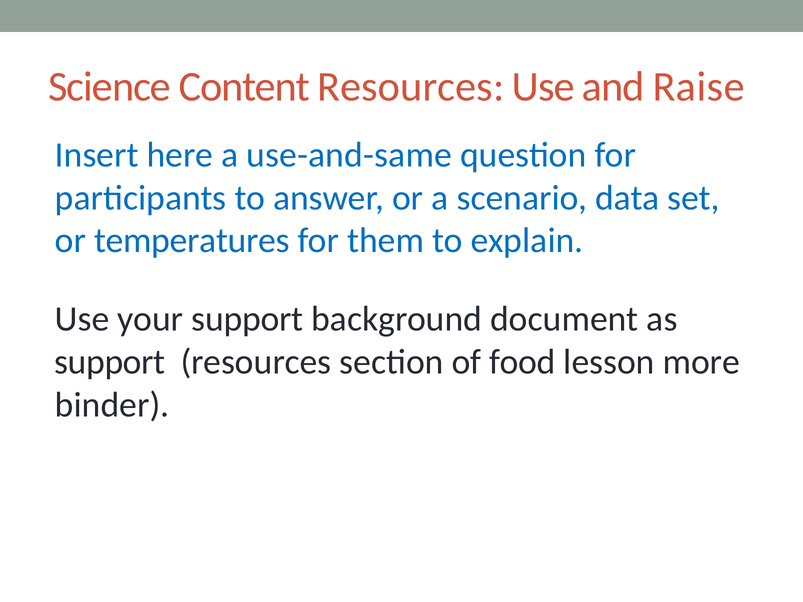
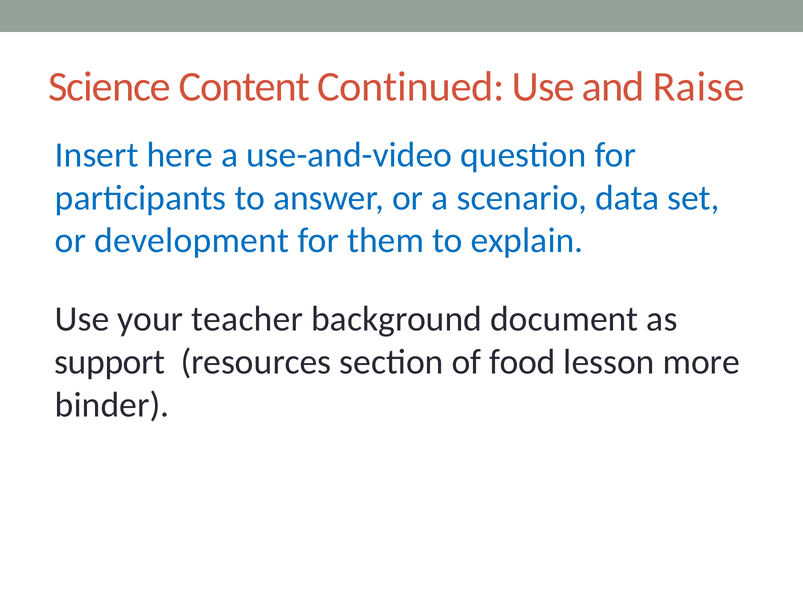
Content Resources: Resources -> Continued (411, 87)
use-and-same: use-and-same -> use-and-video (349, 155)
temperatures: temperatures -> development (192, 241)
your support: support -> teacher (247, 319)
